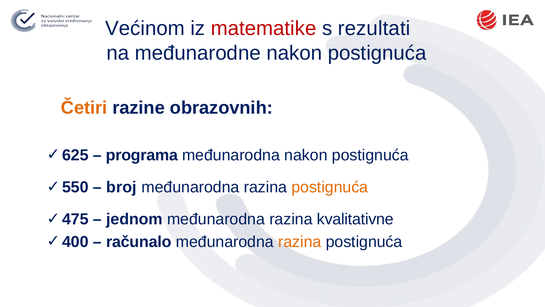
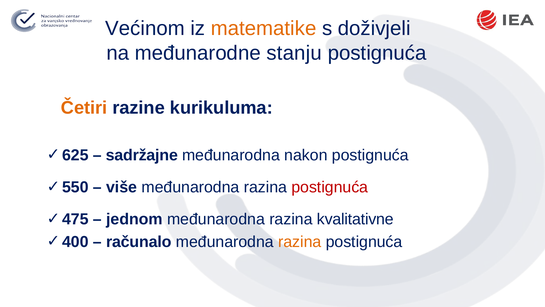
matematike colour: red -> orange (264, 28)
rezultati: rezultati -> doživjeli (374, 28)
međunarodne nakon: nakon -> stanju (294, 53)
obrazovnih: obrazovnih -> kurikuluma (221, 108)
programa: programa -> sadržajne (142, 155)
broj: broj -> više (122, 187)
postignuća colour: orange -> red (330, 187)
